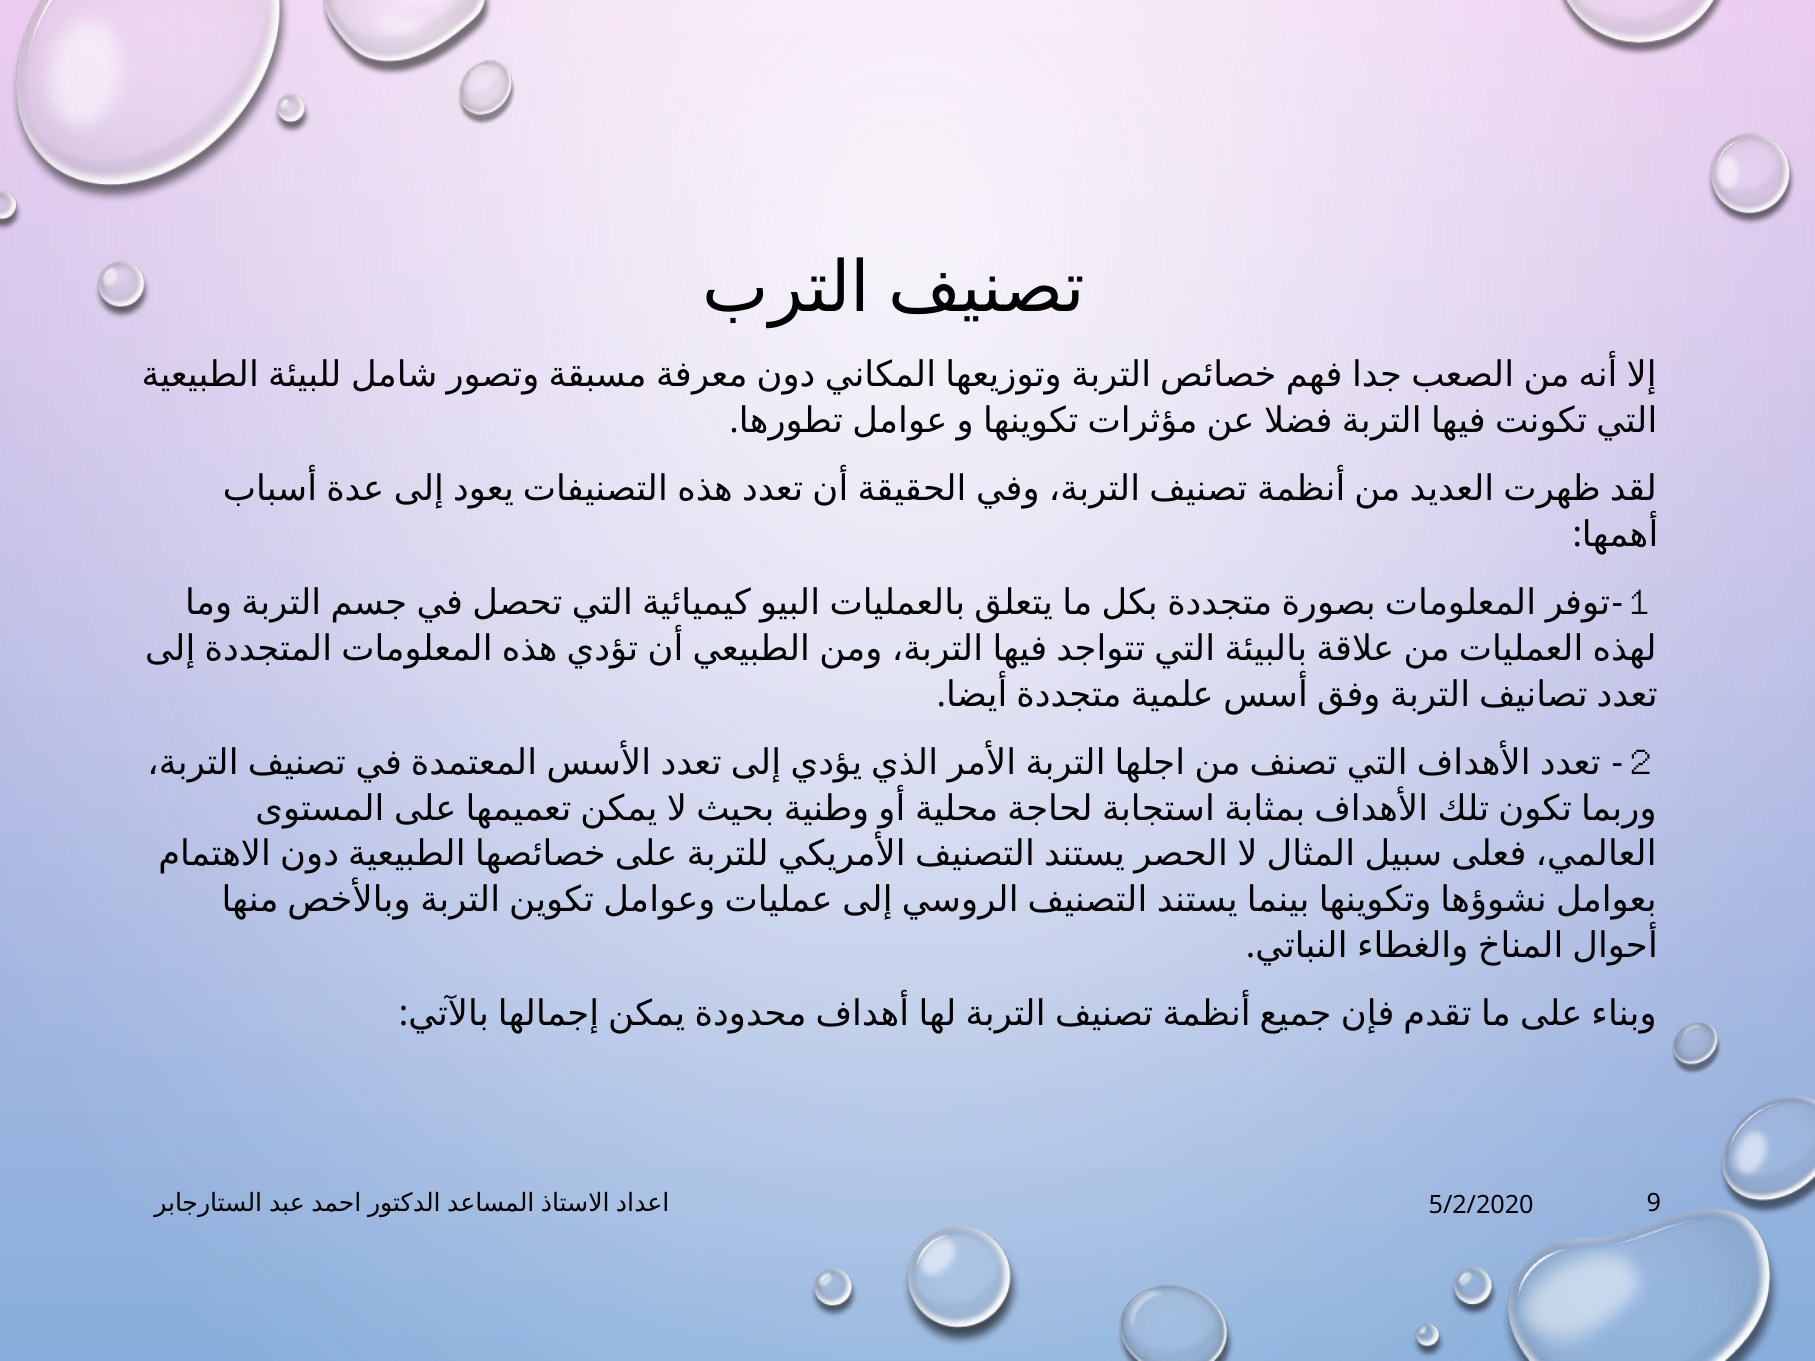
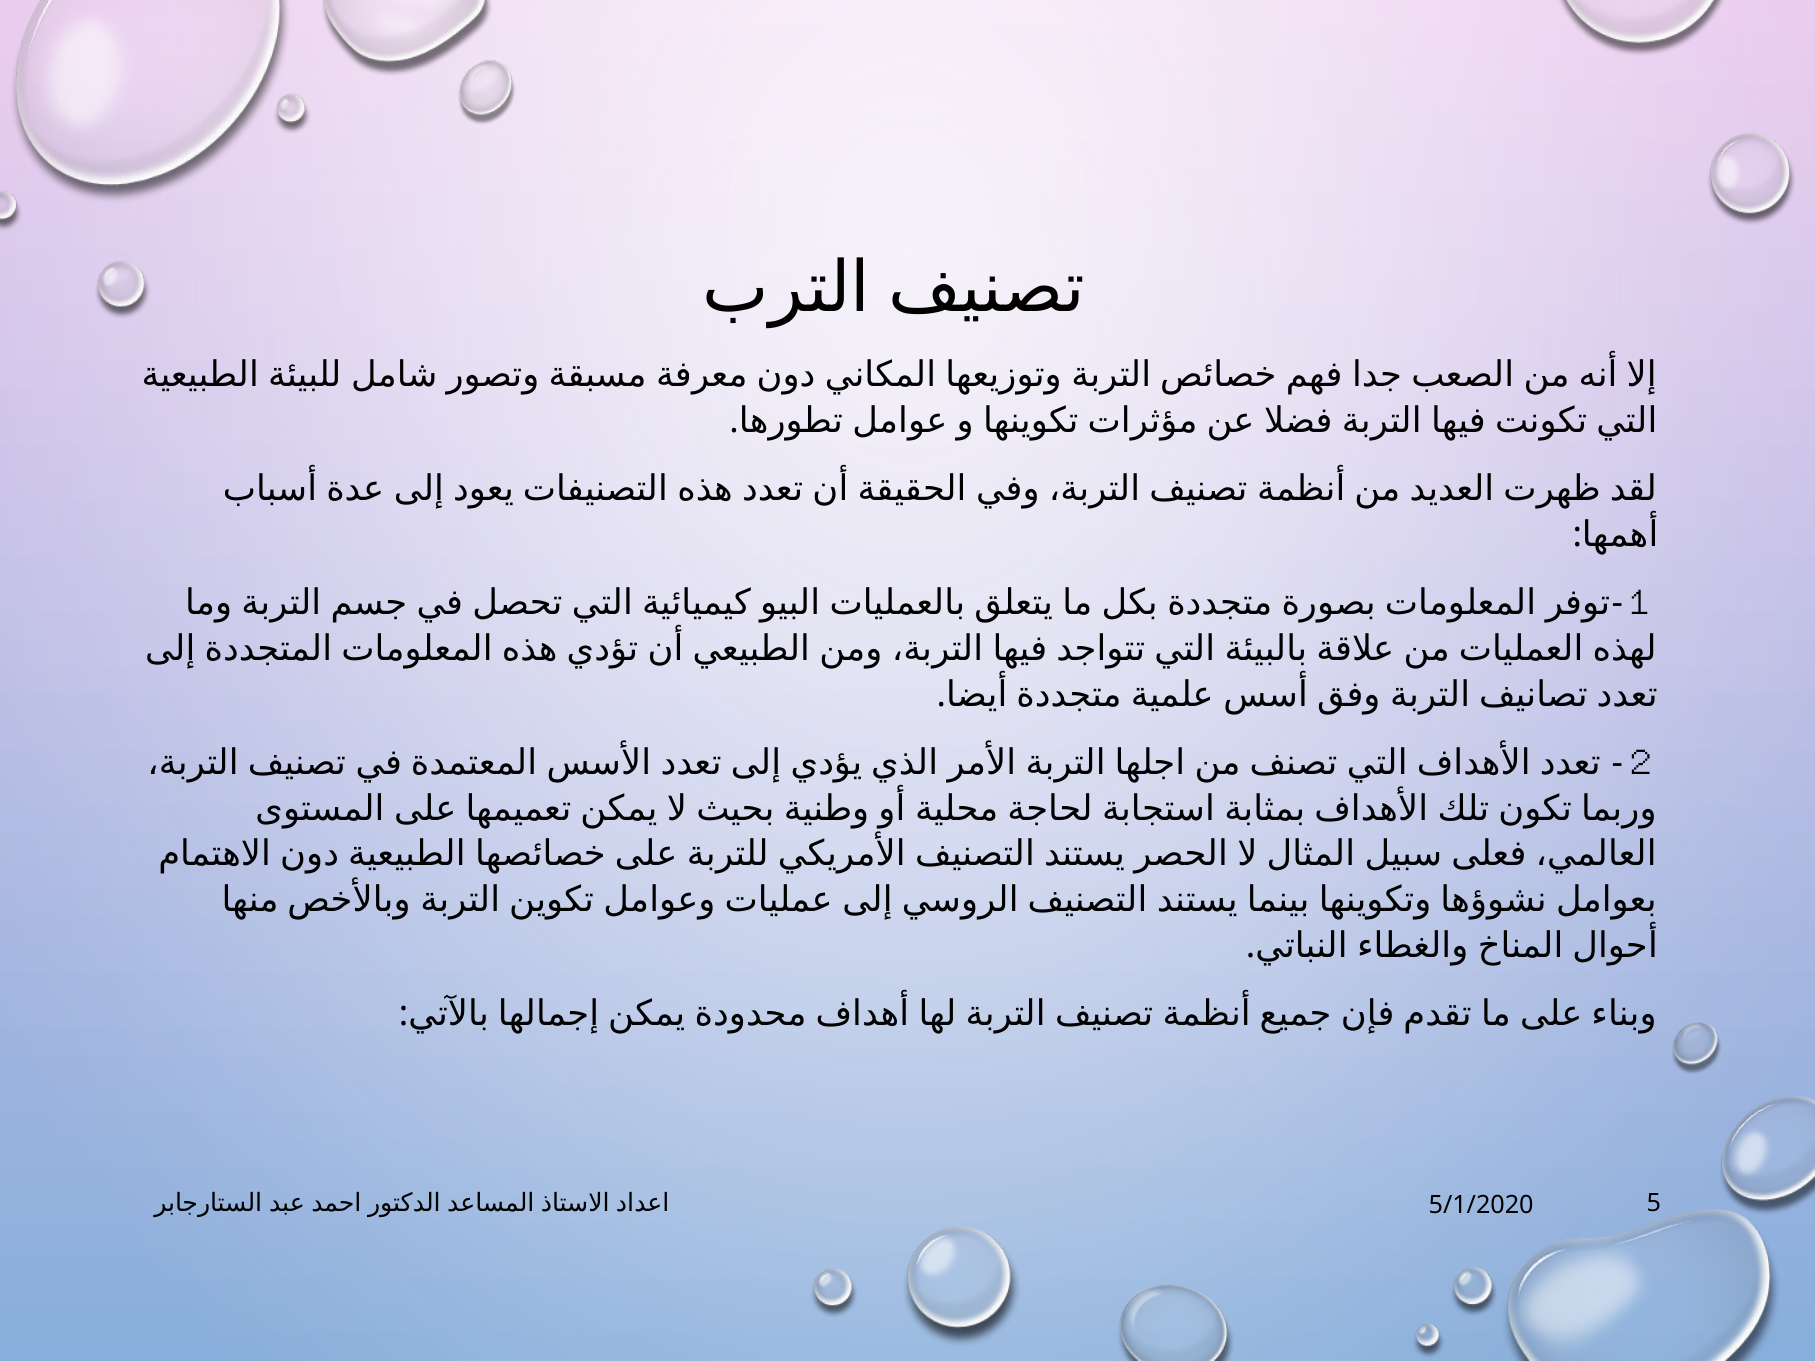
9: 9 -> 5 (1654, 1204)
5/2/2020: 5/2/2020 -> 5/1/2020 (1481, 1206)
